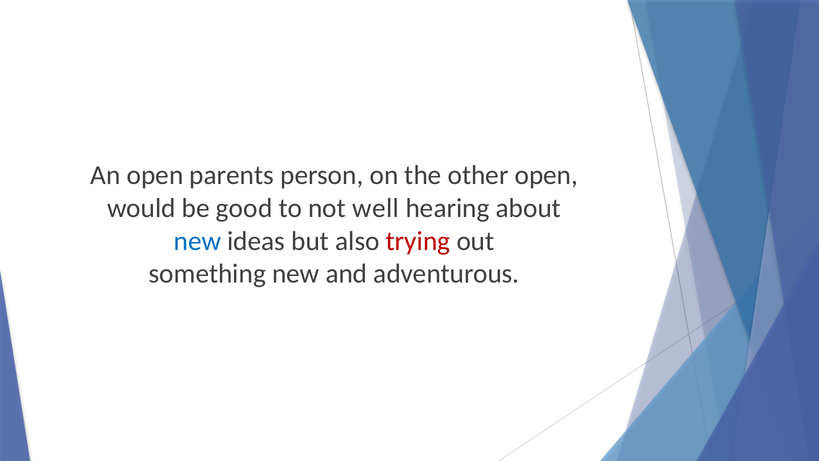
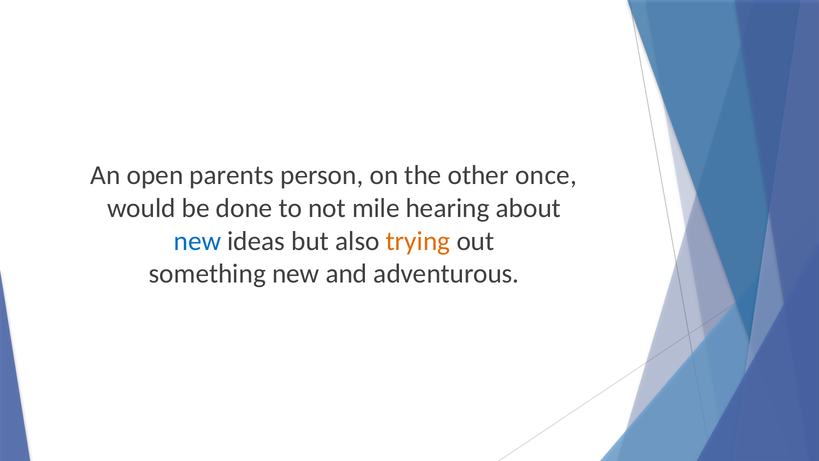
other open: open -> once (546, 175)
good: good -> done (244, 208)
well: well -> mile (376, 208)
trying colour: red -> orange (418, 241)
